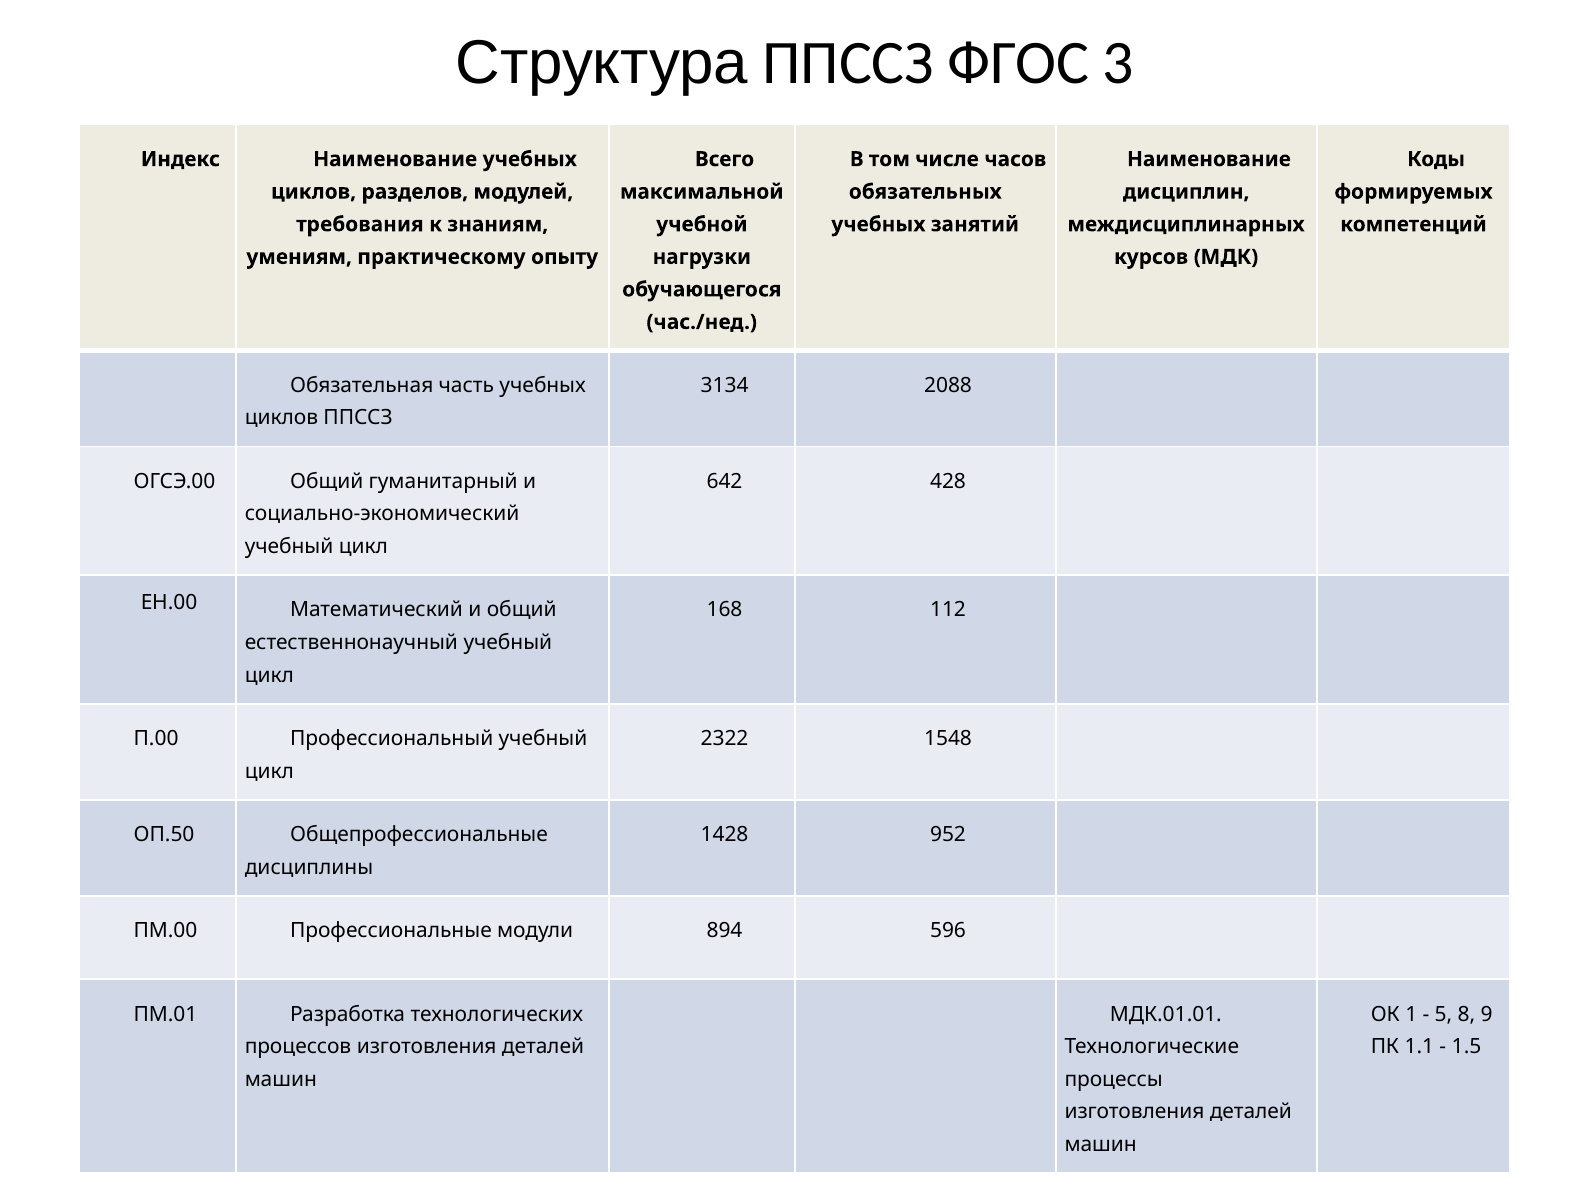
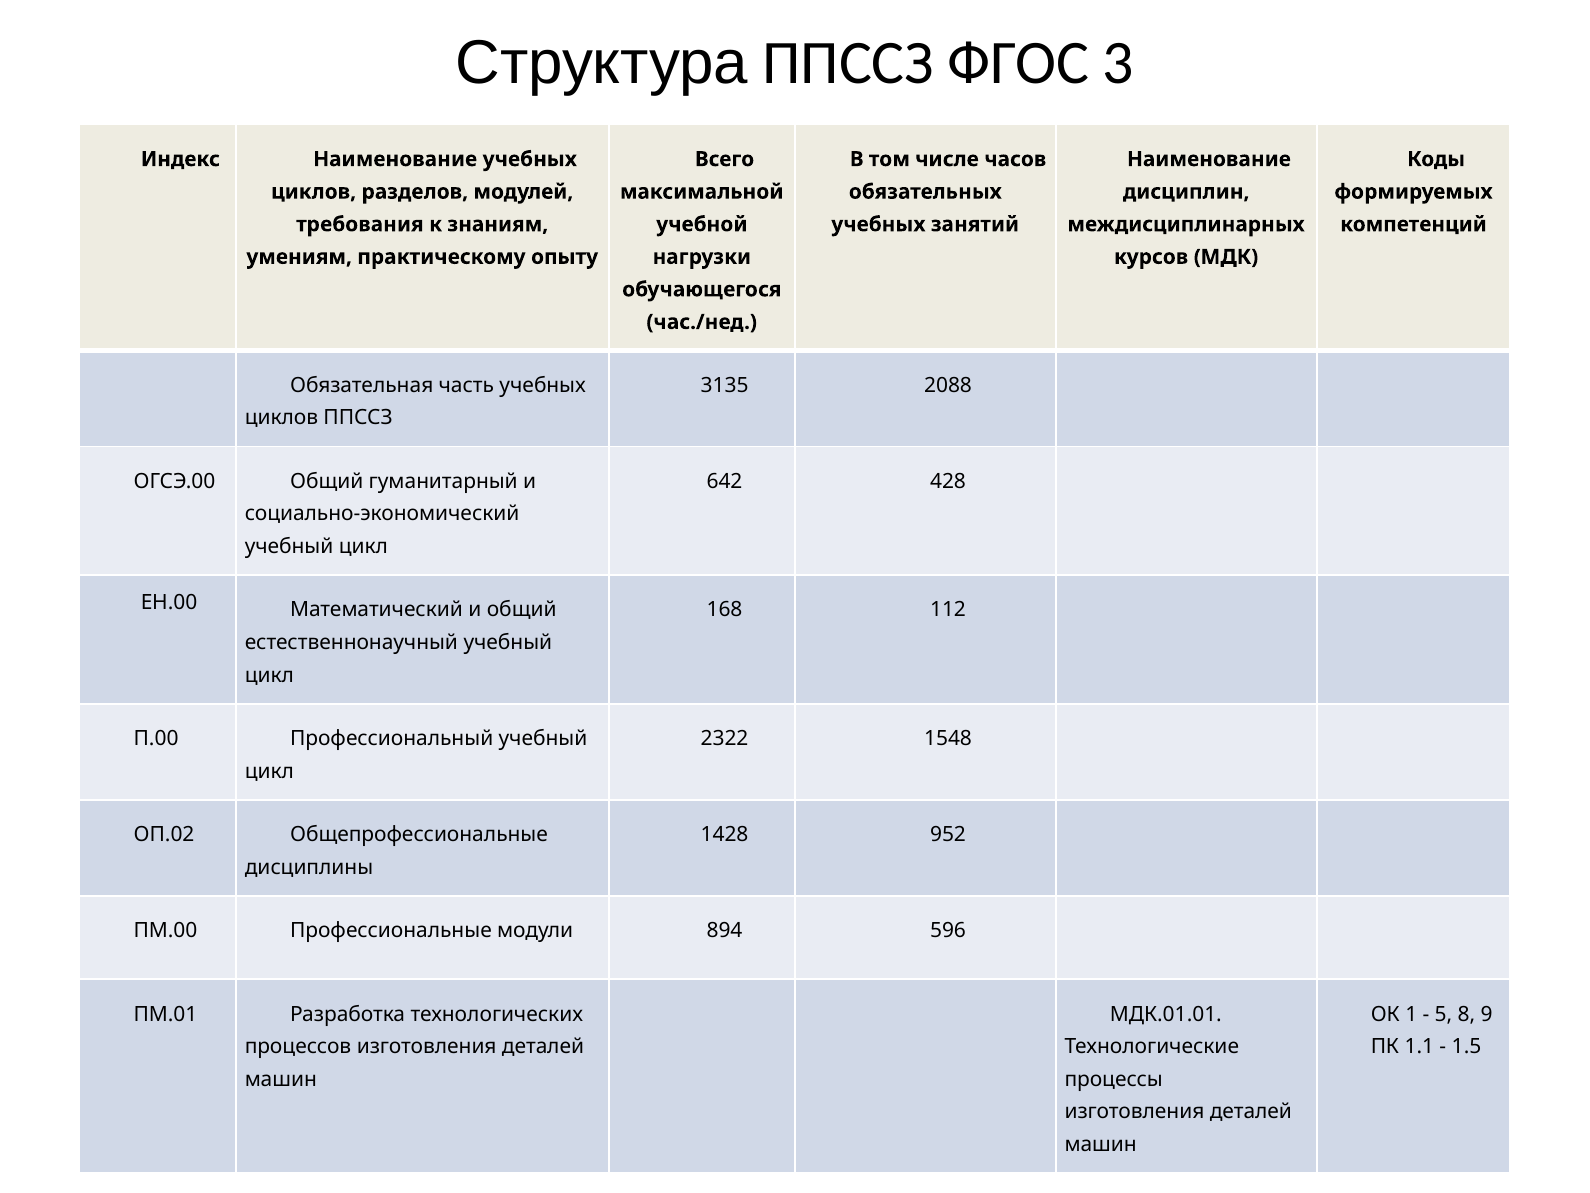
3134: 3134 -> 3135 (725, 385)
ОП.50: ОП.50 -> ОП.02 (164, 834)
